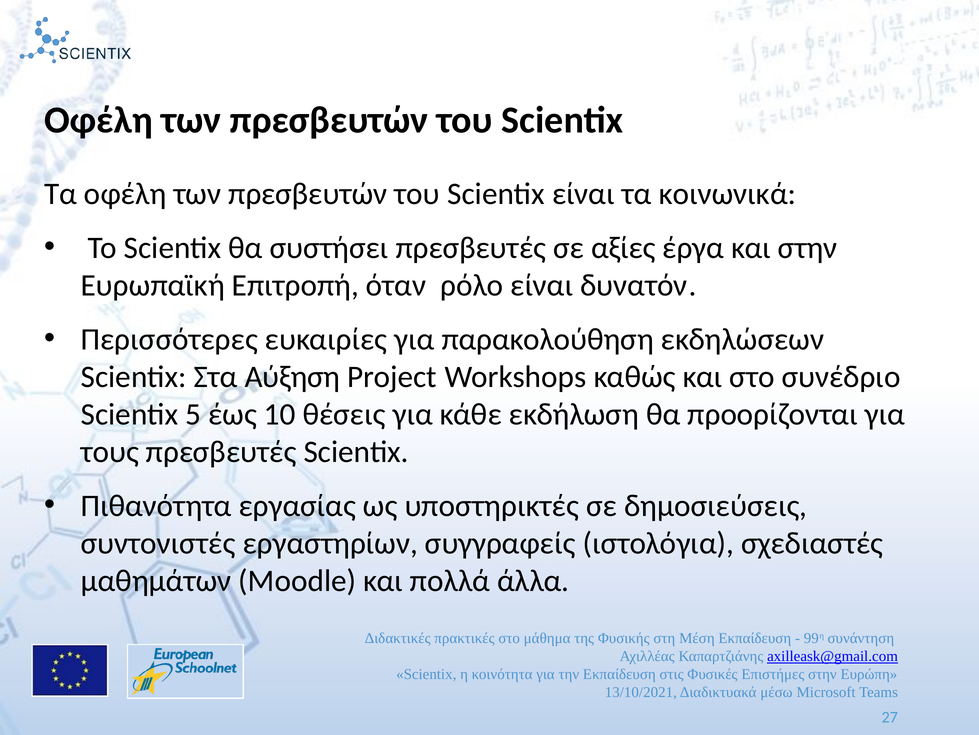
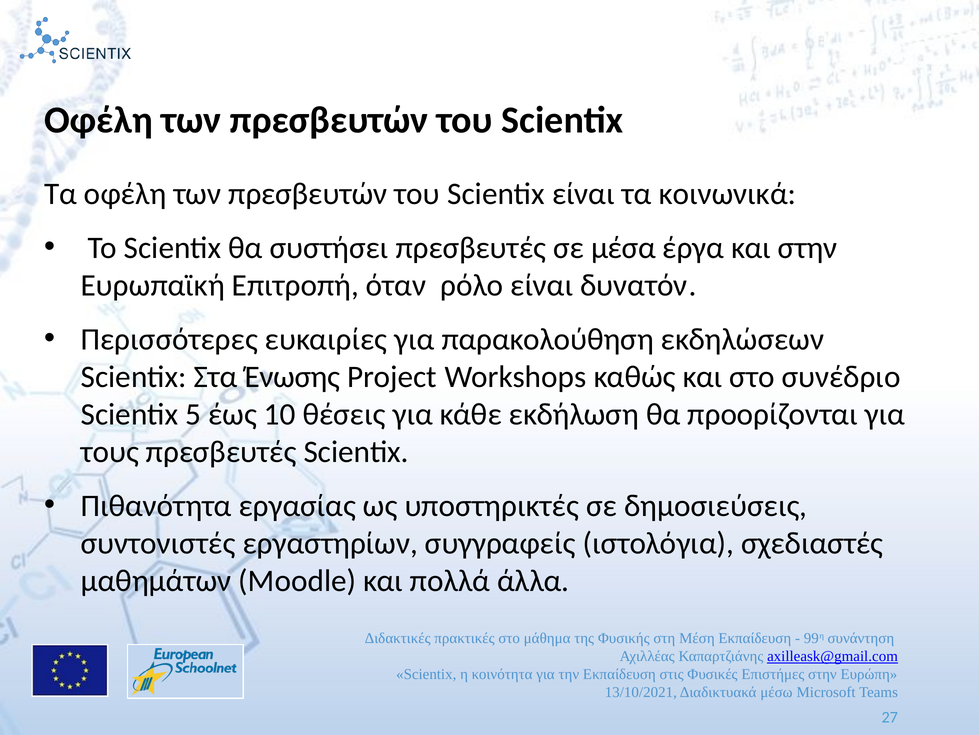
αξίες: αξίες -> μέσα (623, 248)
Αύξηση: Αύξηση -> Ένωσης (292, 376)
